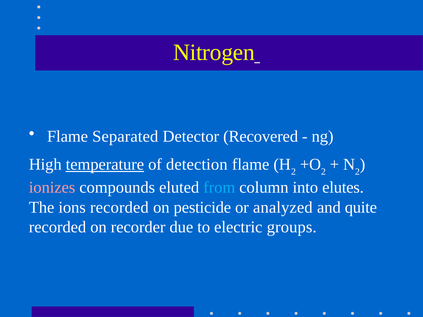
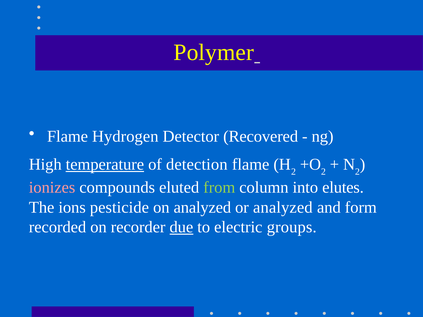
Nitrogen: Nitrogen -> Polymer (214, 52)
Separated: Separated -> Hydrogen (125, 136)
from colour: light blue -> light green (219, 188)
ions recorded: recorded -> pesticide (119, 207)
on pesticide: pesticide -> analyzed (202, 207)
quite: quite -> form (361, 207)
due underline: none -> present (181, 227)
